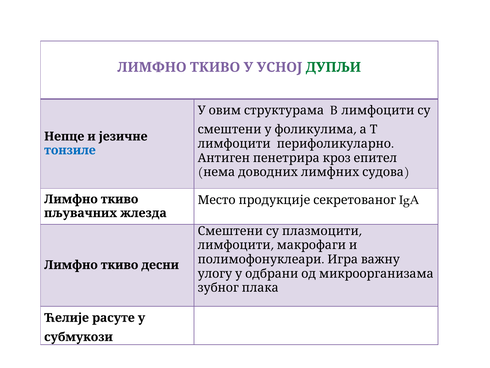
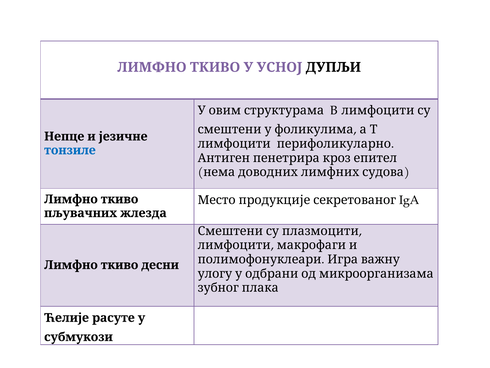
ДУПЉИ colour: green -> black (333, 67)
